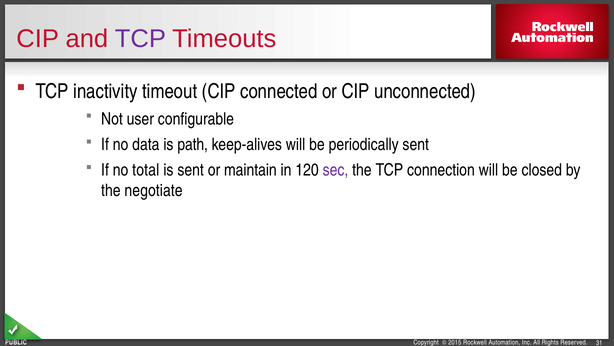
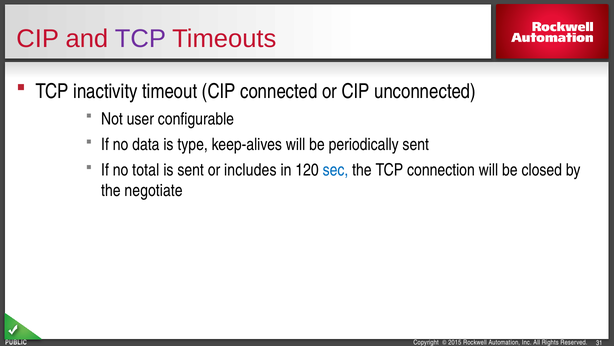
path: path -> type (193, 144)
maintain: maintain -> includes (250, 170)
sec colour: purple -> blue (335, 170)
